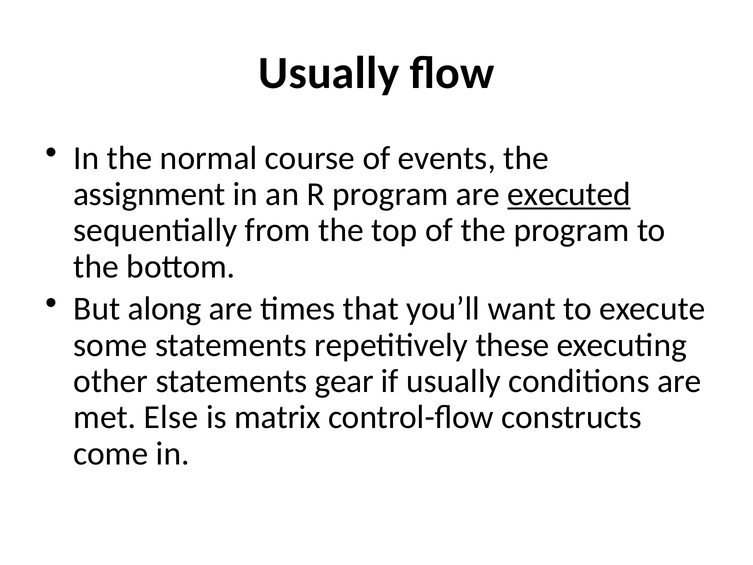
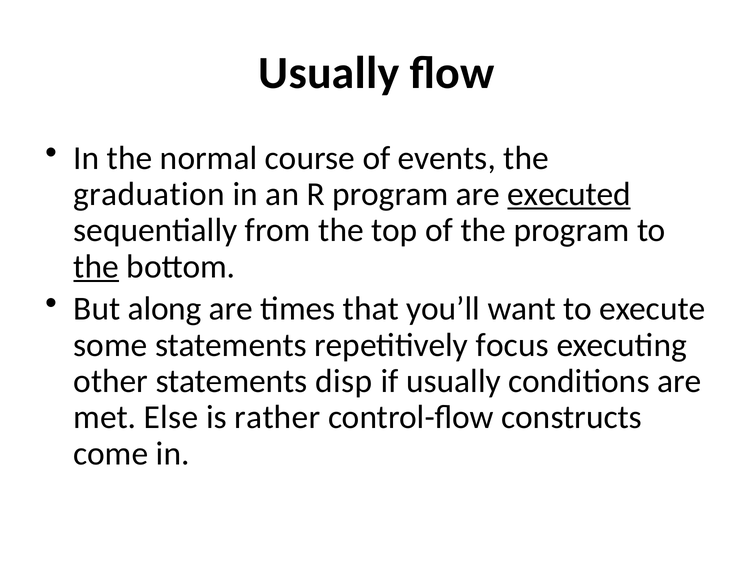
assignment: assignment -> graduation (149, 194)
the underline: none -> present (96, 266)
these: these -> focus (512, 345)
gear: gear -> disp (344, 381)
matrix: matrix -> rather (277, 417)
